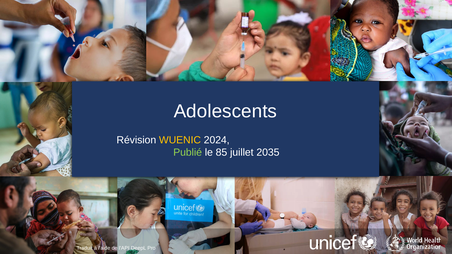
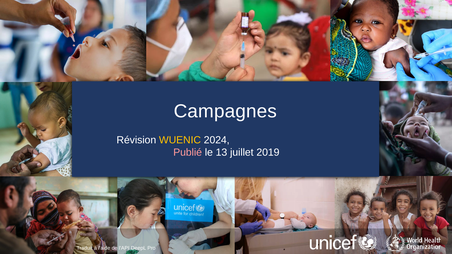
Adolescents: Adolescents -> Campagnes (225, 111)
Publié colour: light green -> pink (188, 153)
85: 85 -> 13 (221, 153)
2035: 2035 -> 2019 (268, 153)
